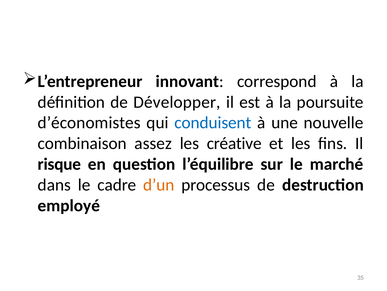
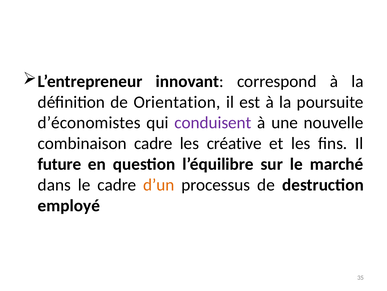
Développer: Développer -> Orientation (177, 102)
conduisent colour: blue -> purple (213, 122)
combinaison assez: assez -> cadre (153, 143)
risque: risque -> future (59, 164)
